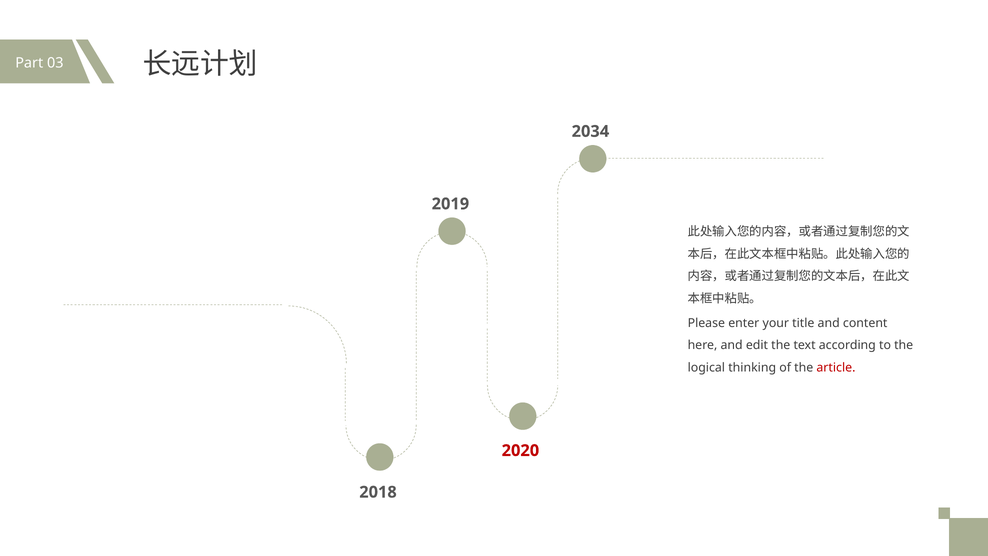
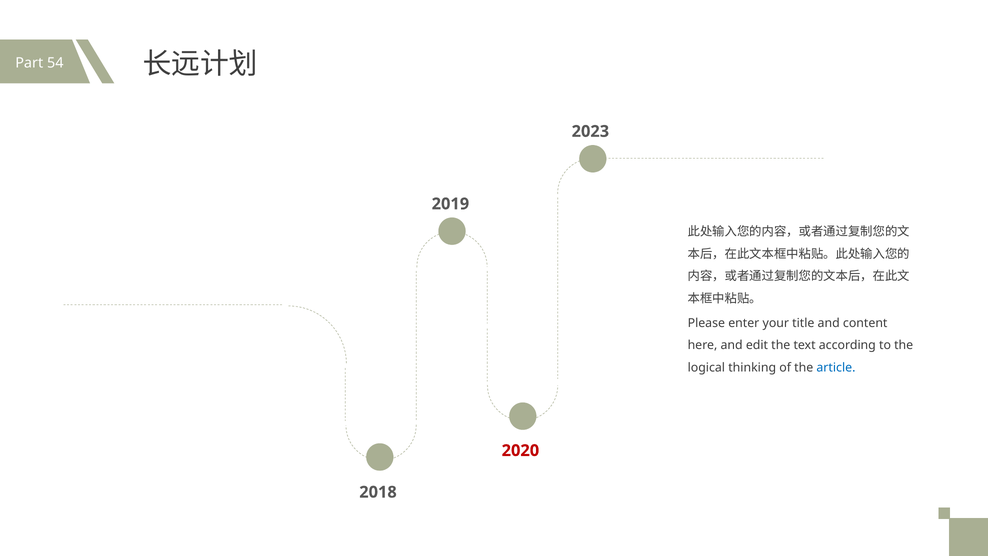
03: 03 -> 54 (55, 63)
2034: 2034 -> 2023 (590, 131)
article colour: red -> blue (836, 367)
